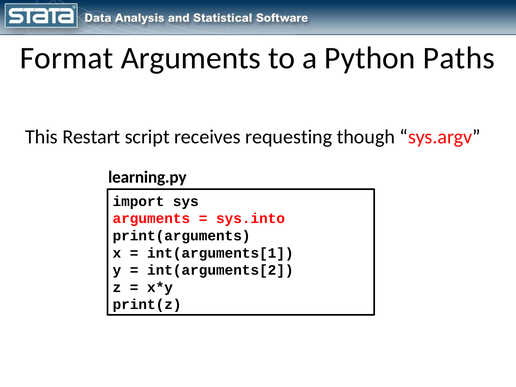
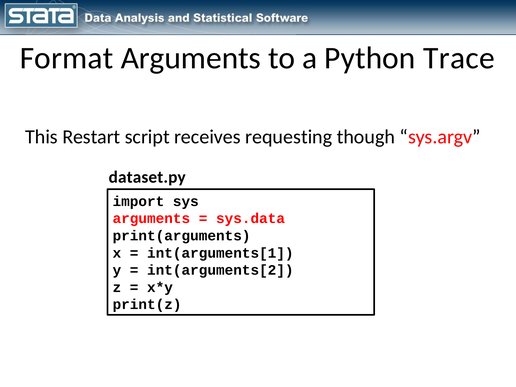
Paths: Paths -> Trace (459, 58)
learning.py: learning.py -> dataset.py (147, 177)
sys.into: sys.into -> sys.data (250, 219)
